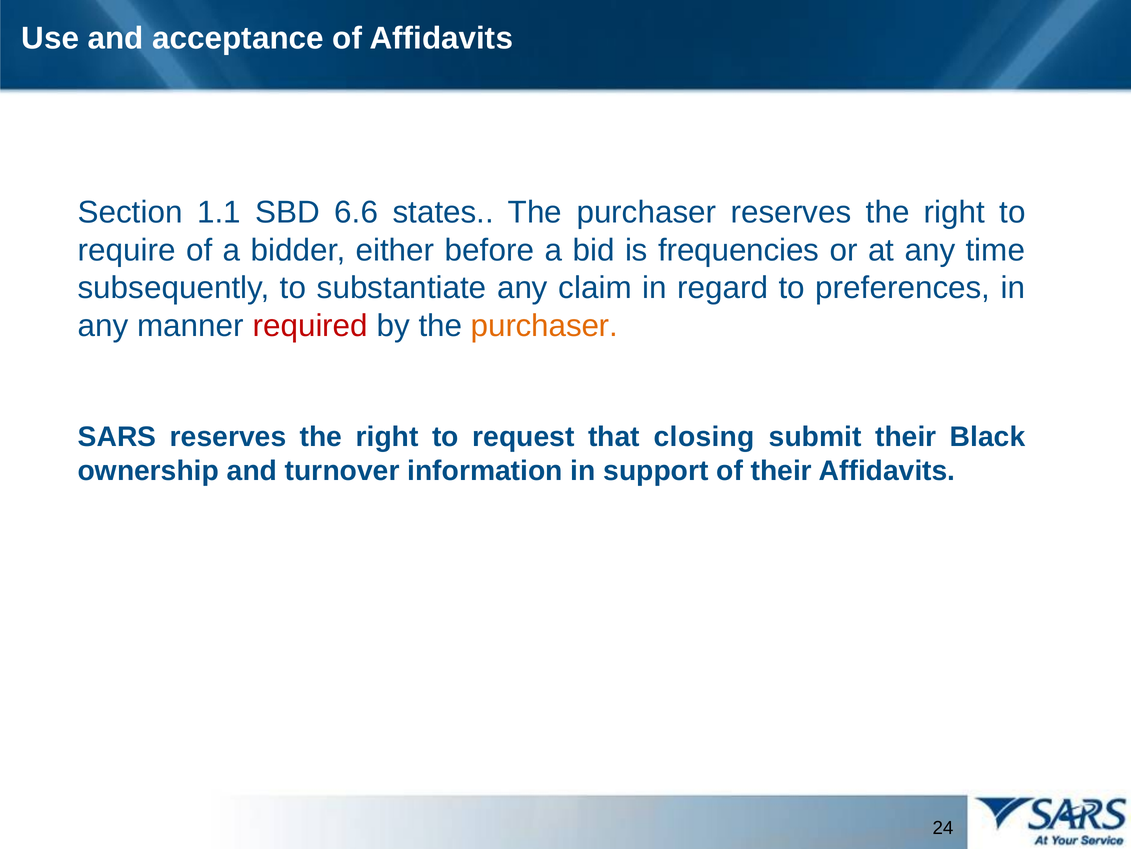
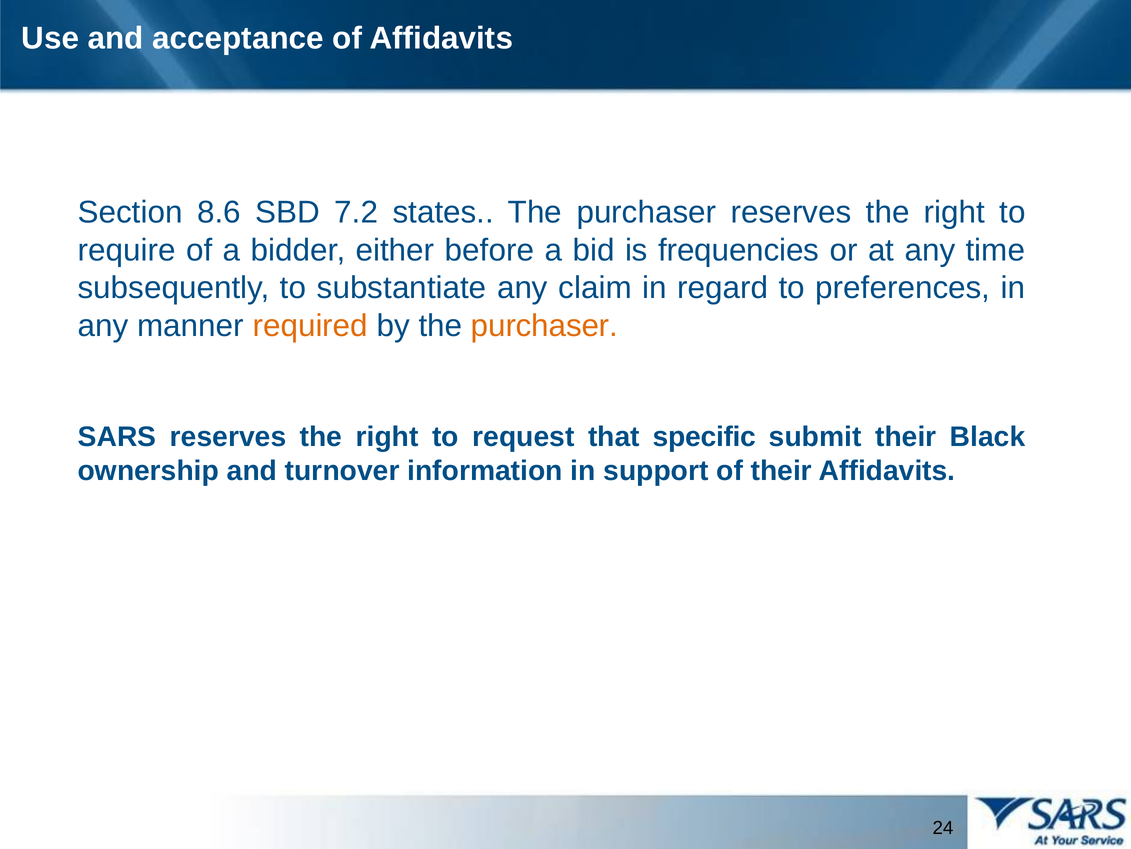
1.1: 1.1 -> 8.6 (219, 212)
6.6: 6.6 -> 7.2 (356, 212)
required colour: red -> orange (310, 325)
closing: closing -> specific (705, 437)
